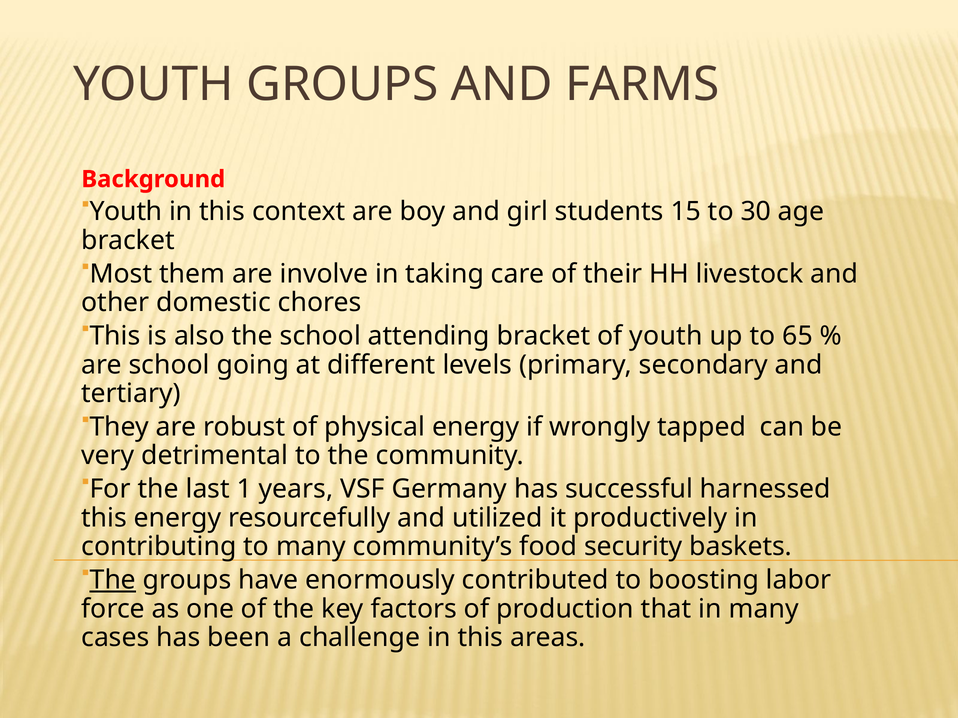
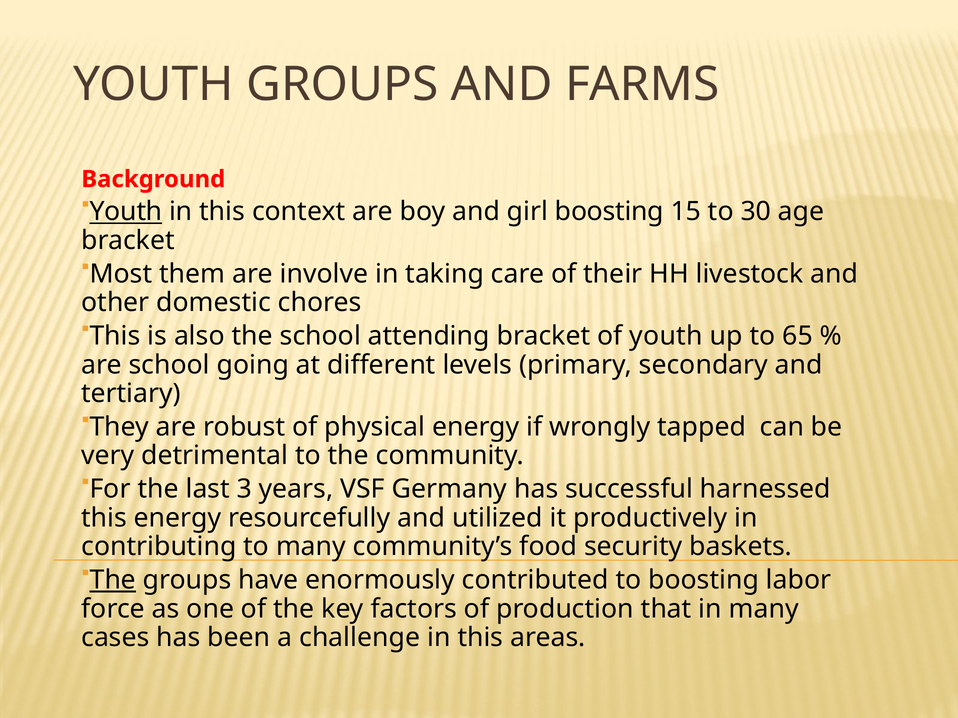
Youth underline: none -> present (126, 212)
girl students: students -> boosting (609, 212)
1: 1 -> 3 (244, 489)
